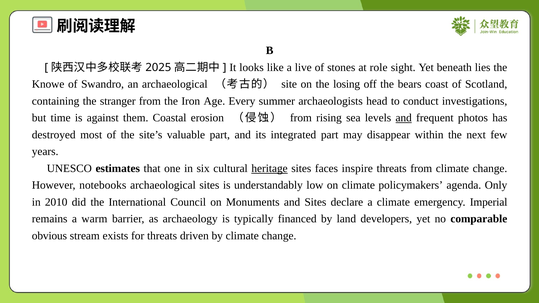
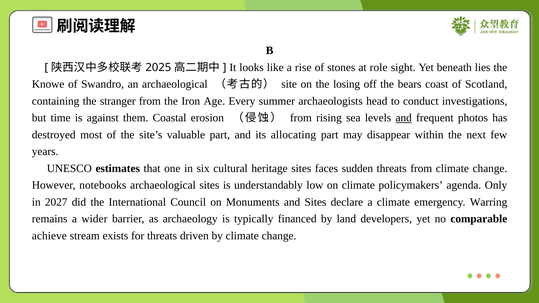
live: live -> rise (303, 67)
integrated: integrated -> allocating (293, 135)
heritage underline: present -> none (270, 169)
inspire: inspire -> sudden (357, 169)
2010: 2010 -> 2027 (56, 202)
Imperial: Imperial -> Warring (489, 202)
warm: warm -> wider (94, 219)
obvious: obvious -> achieve (49, 236)
